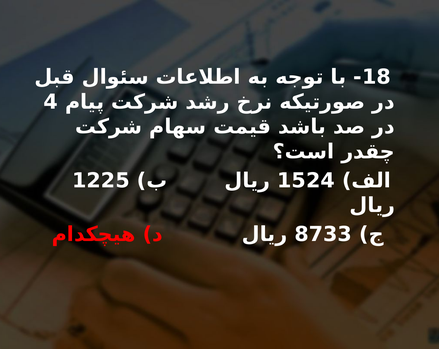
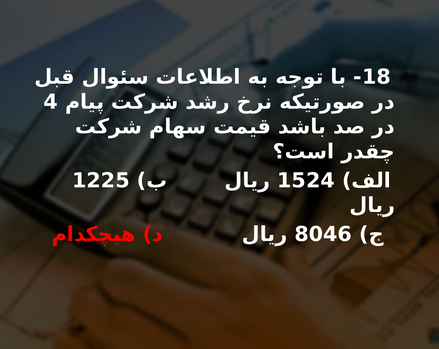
8733: 8733 -> 8046 (323, 234)
